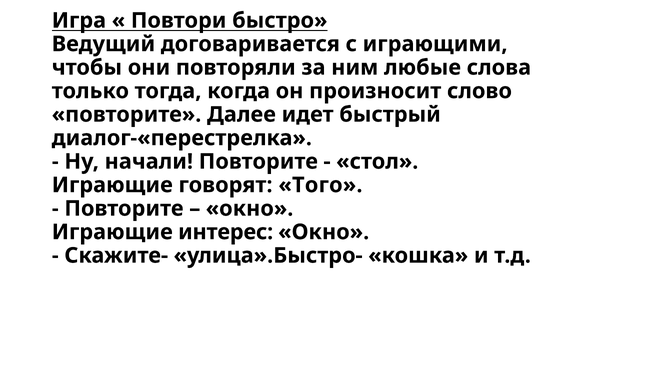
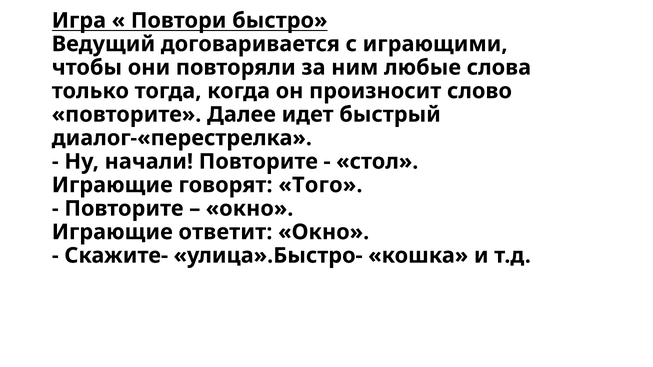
интерес: интерес -> ответит (225, 232)
